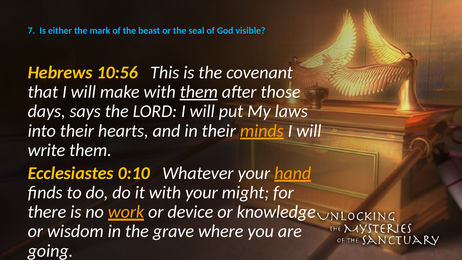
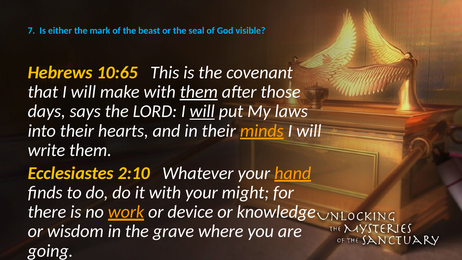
10:56: 10:56 -> 10:65 (117, 73)
will underline: none -> present (202, 111)
0:10: 0:10 -> 2:10 (134, 173)
